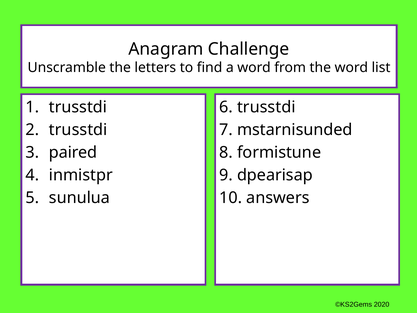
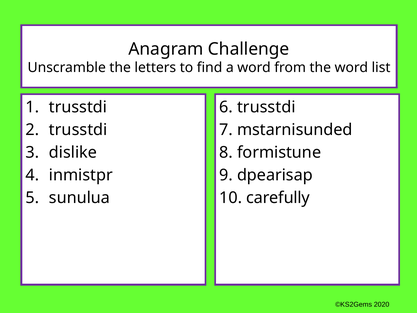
paired: paired -> dislike (73, 152)
answers: answers -> carefully (278, 198)
